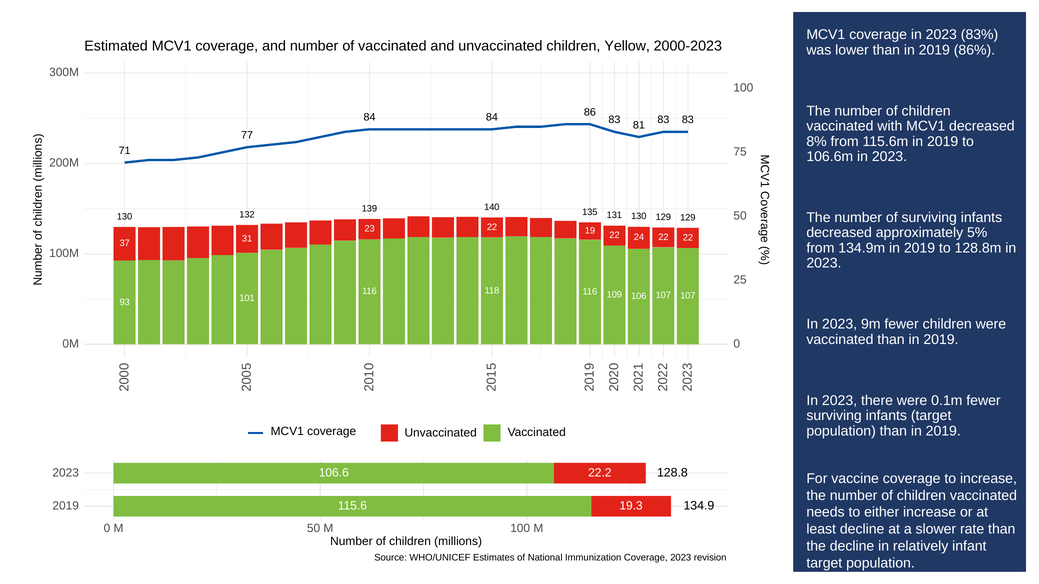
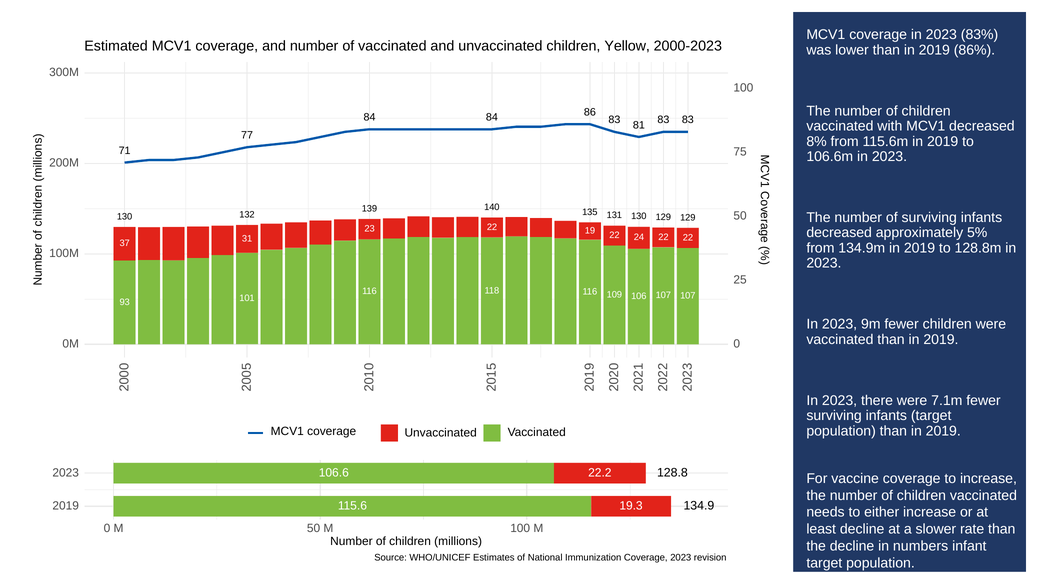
0.1m: 0.1m -> 7.1m (947, 401)
relatively: relatively -> numbers (921, 546)
